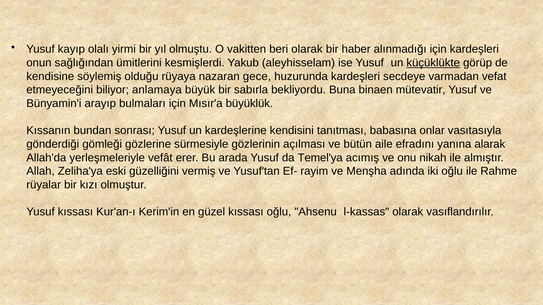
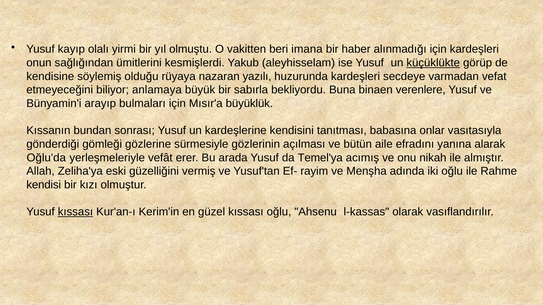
beri olarak: olarak -> imana (307, 49)
gece: gece -> yazılı (257, 76)
mütevatir: mütevatir -> verenlere (421, 90)
Allah'da: Allah'da -> Oğlu'da (46, 158)
rüyalar: rüyalar -> kendisi (44, 185)
kıssası underline: none -> present (75, 212)
